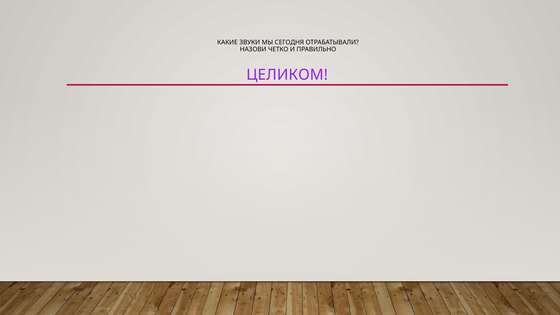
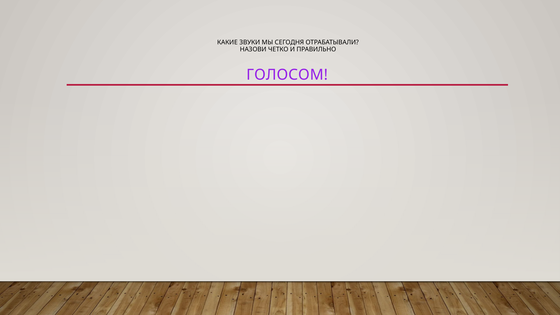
ЦЕЛИКОМ: ЦЕЛИКОМ -> ГОЛОСОМ (287, 75)
